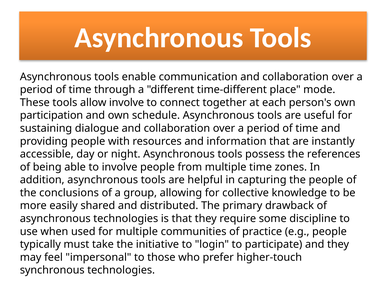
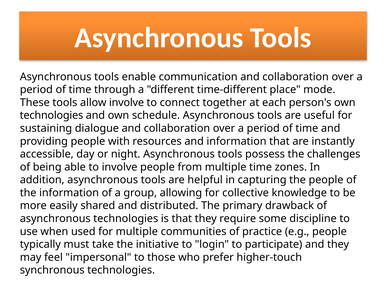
participation: participation -> technologies (51, 115)
references: references -> challenges (334, 154)
the conclusions: conclusions -> information (69, 192)
